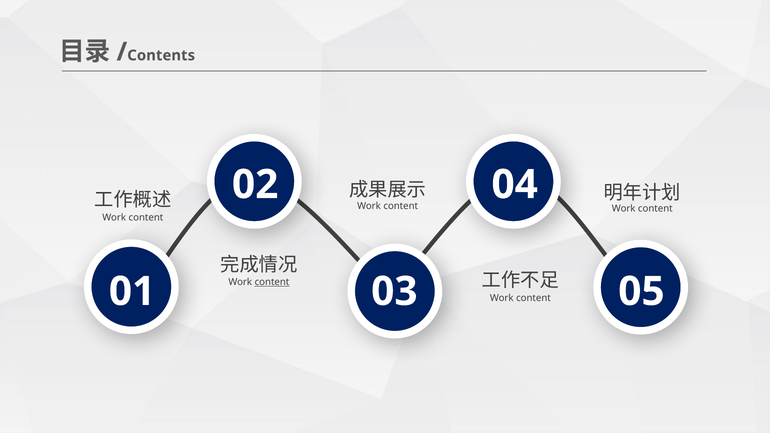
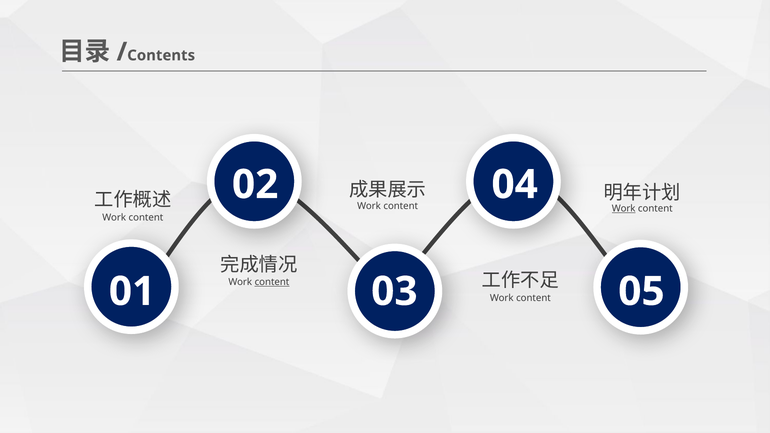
Work underline: none -> present (624, 209)
